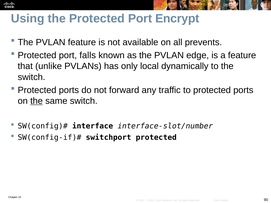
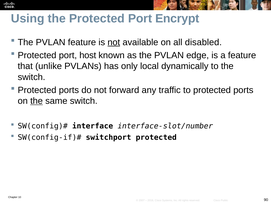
not underline: none -> present (114, 42)
prevents: prevents -> disabled (203, 42)
falls: falls -> host (88, 55)
